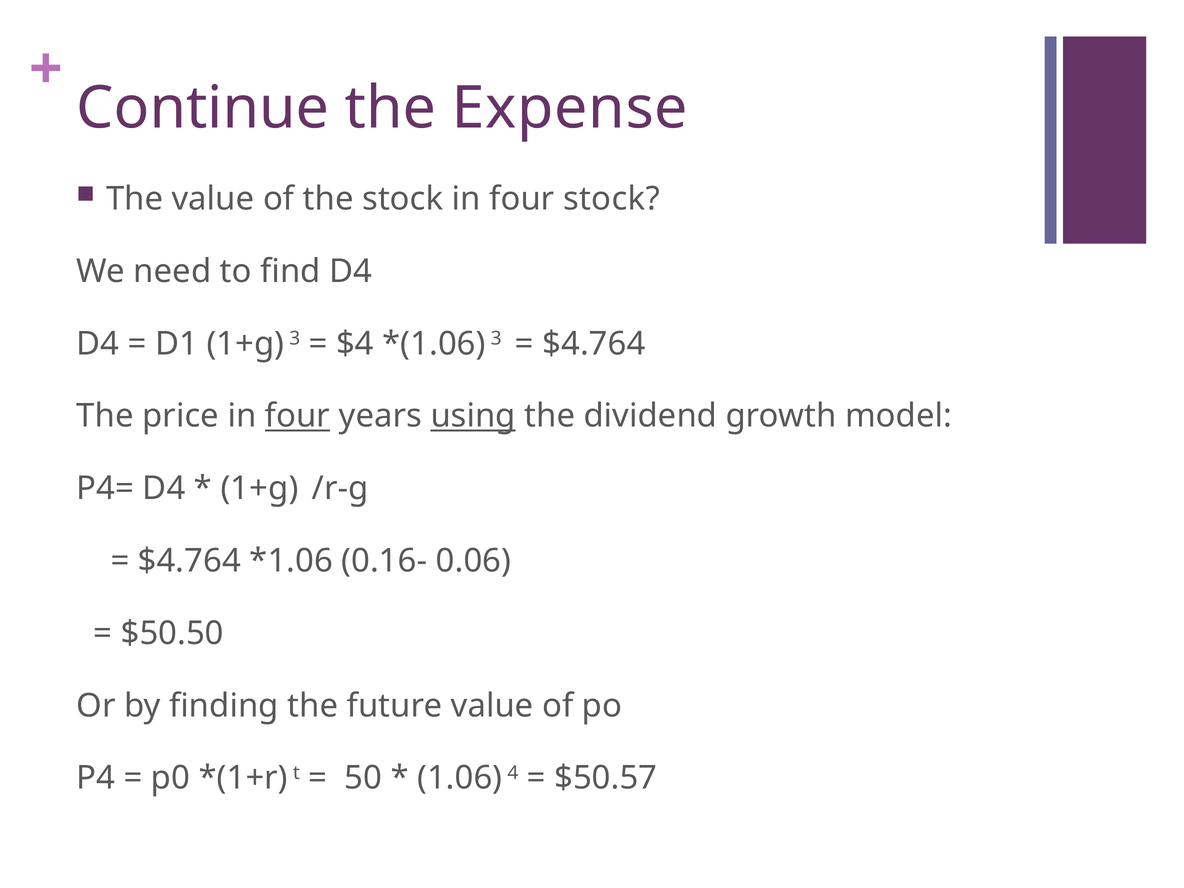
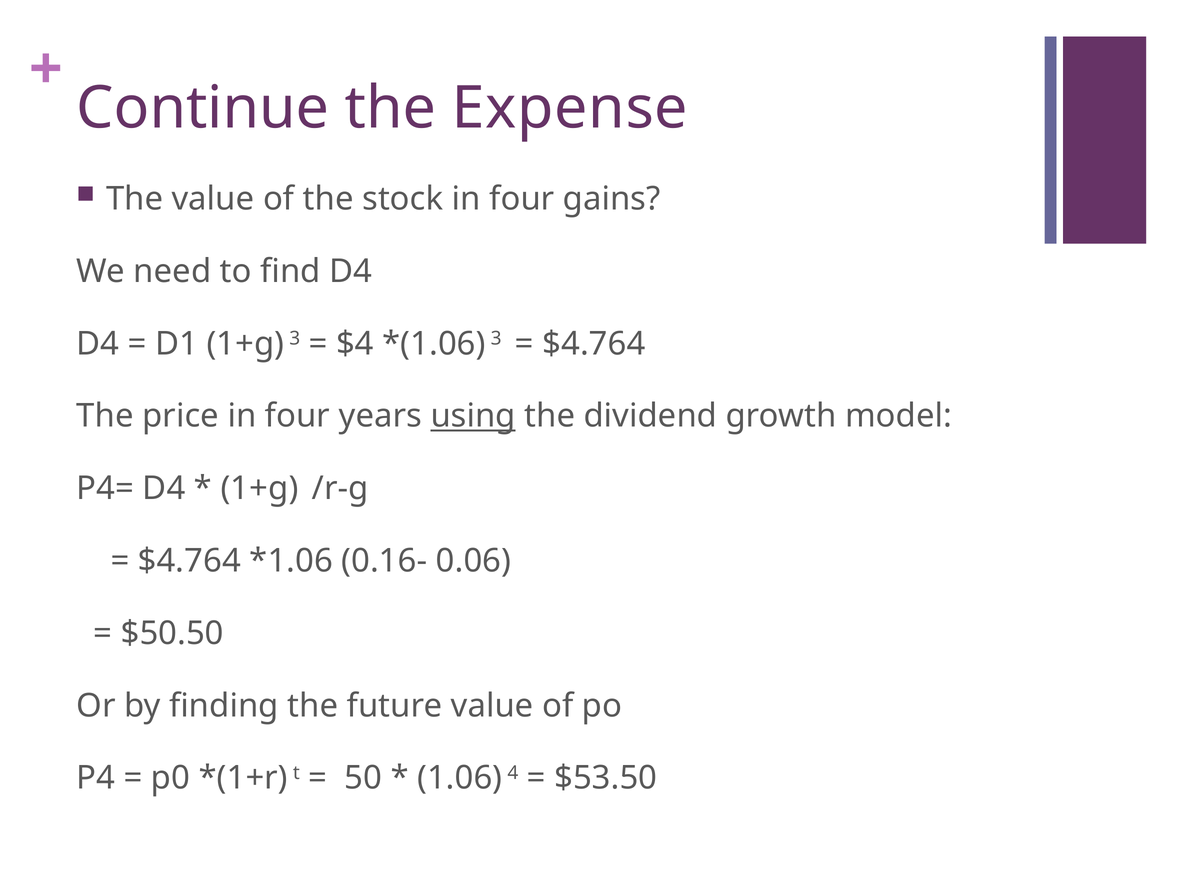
four stock: stock -> gains (612, 199)
four underline: present -> none (297, 416)
$50.57: $50.57 -> $53.50 (606, 778)
